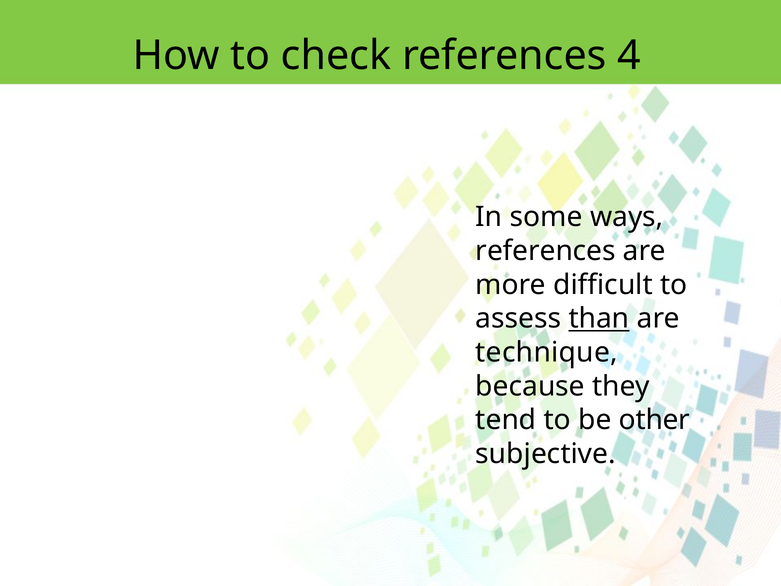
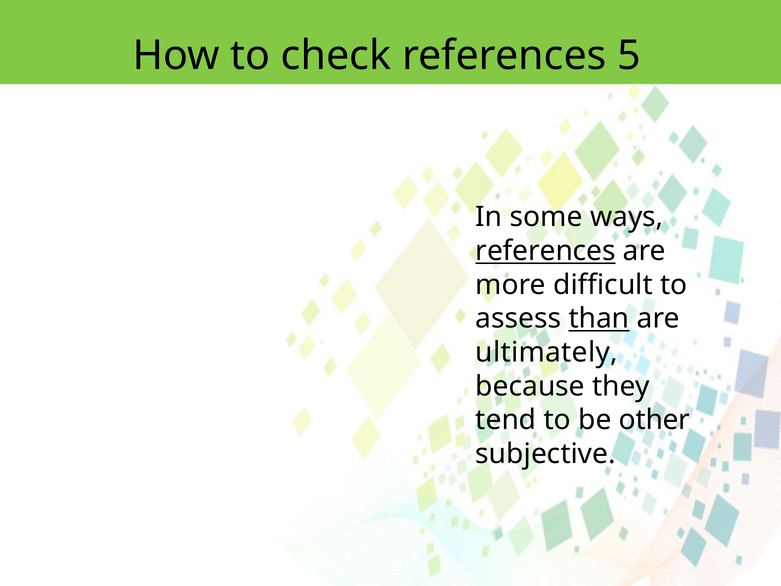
4: 4 -> 5 (629, 56)
references underline: none -> present (546, 251)
technique: technique -> ultimately (547, 352)
